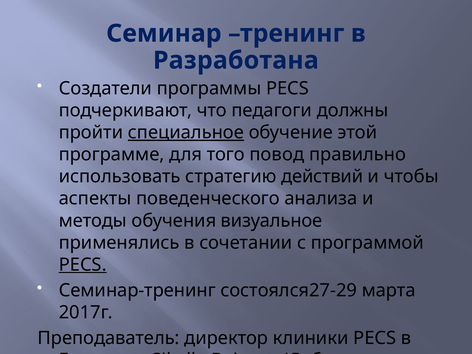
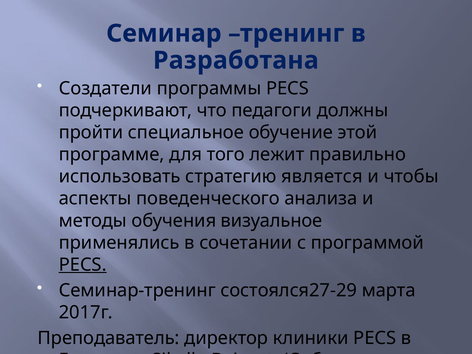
специальное underline: present -> none (186, 132)
повод: повод -> лежит (277, 154)
действий: действий -> является (322, 177)
